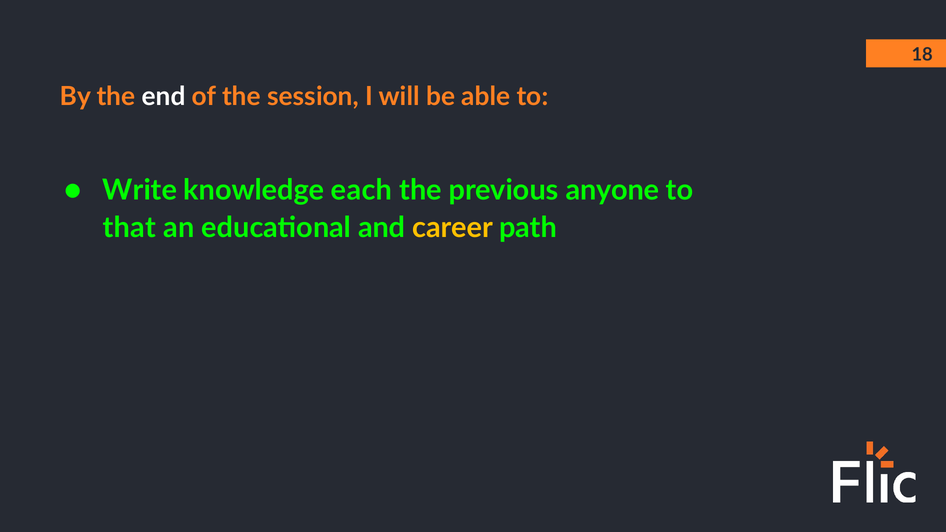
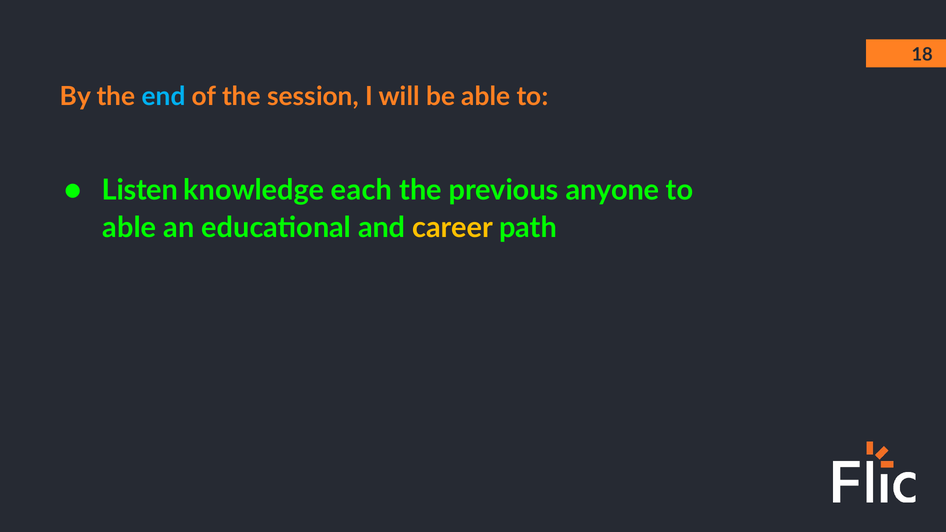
end colour: white -> light blue (164, 97)
Write: Write -> Listen (140, 191)
that: that -> able (129, 228)
